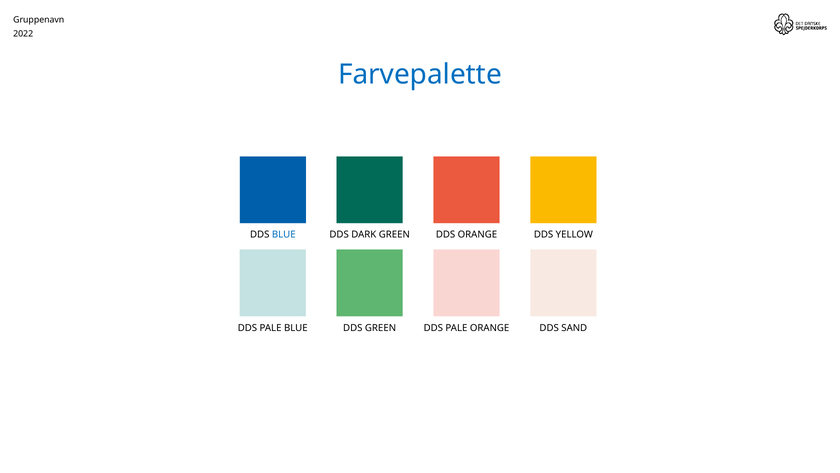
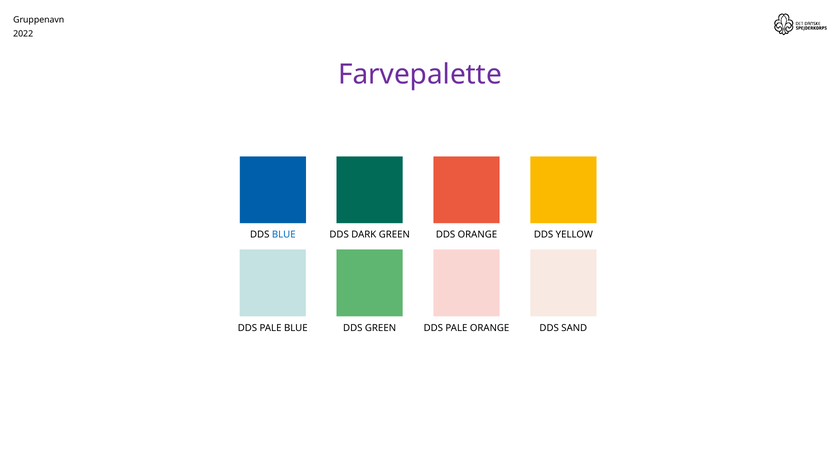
Farvepalette colour: blue -> purple (420, 75)
